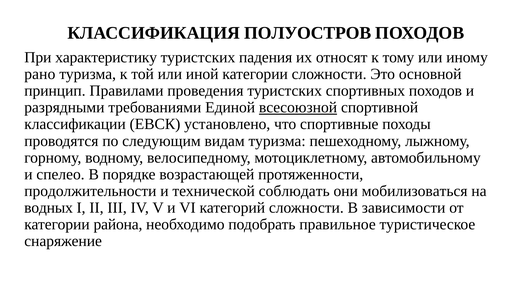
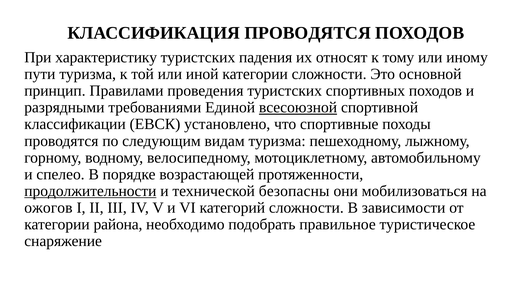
КЛАССИФИКАЦИЯ ПОЛУОСТРОВ: ПОЛУОСТРОВ -> ПРОВОДЯТСЯ (308, 33)
рано: рано -> пути (40, 74)
продолжительности underline: none -> present (90, 191)
соблюдать: соблюдать -> безопасны (294, 191)
водных: водных -> ожогов (48, 208)
